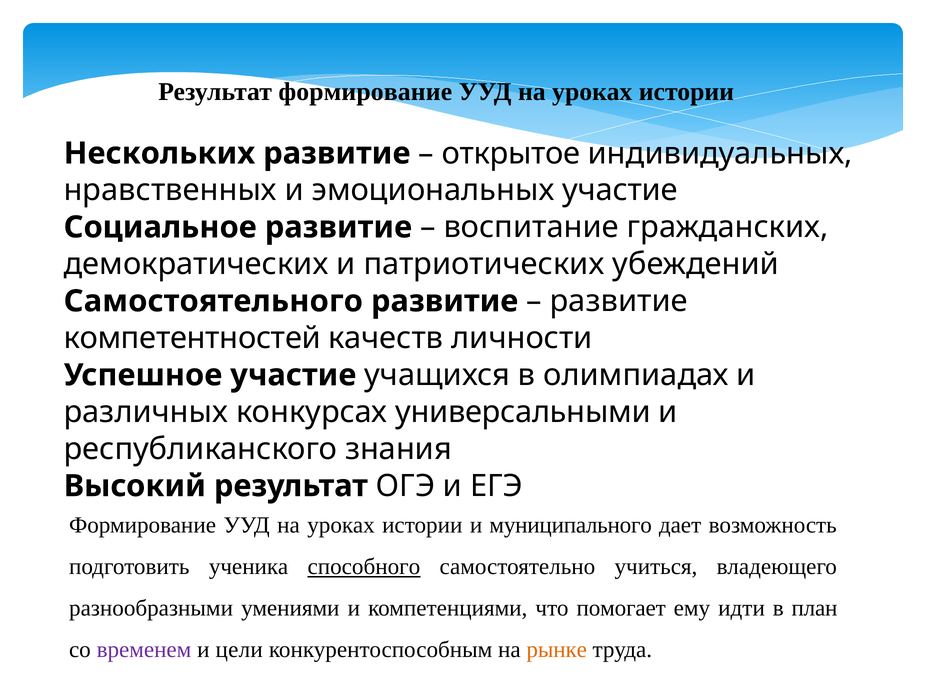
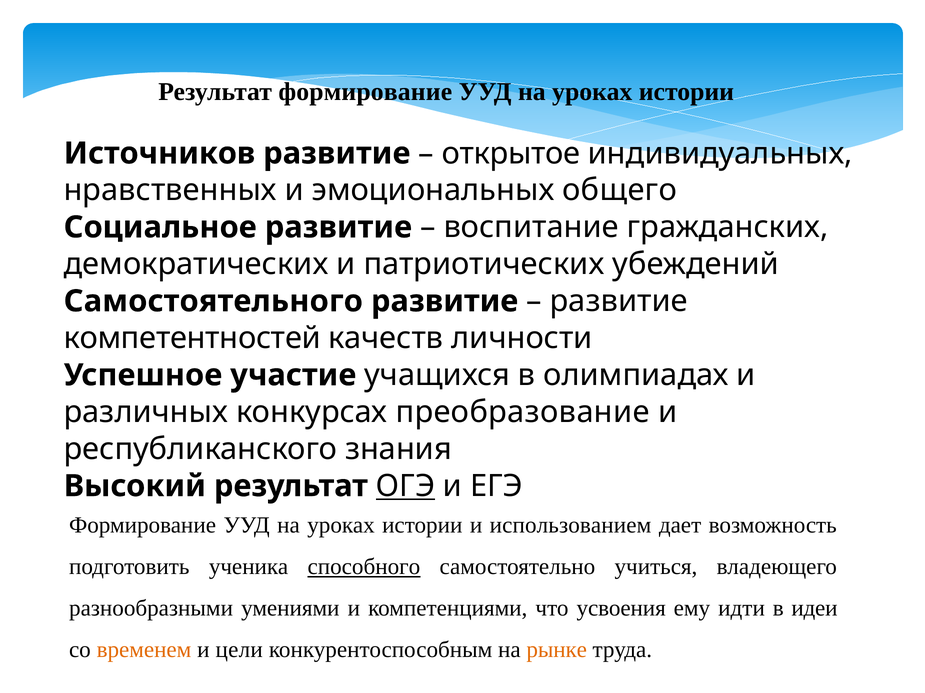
Нескольких: Нескольких -> Источников (159, 154)
эмоциональных участие: участие -> общего (620, 191)
универсальными: универсальными -> преобразование (523, 413)
ОГЭ underline: none -> present (405, 487)
муниципального: муниципального -> использованием (570, 526)
помогает: помогает -> усвоения (621, 609)
план: план -> идеи (814, 609)
временем colour: purple -> orange (144, 651)
